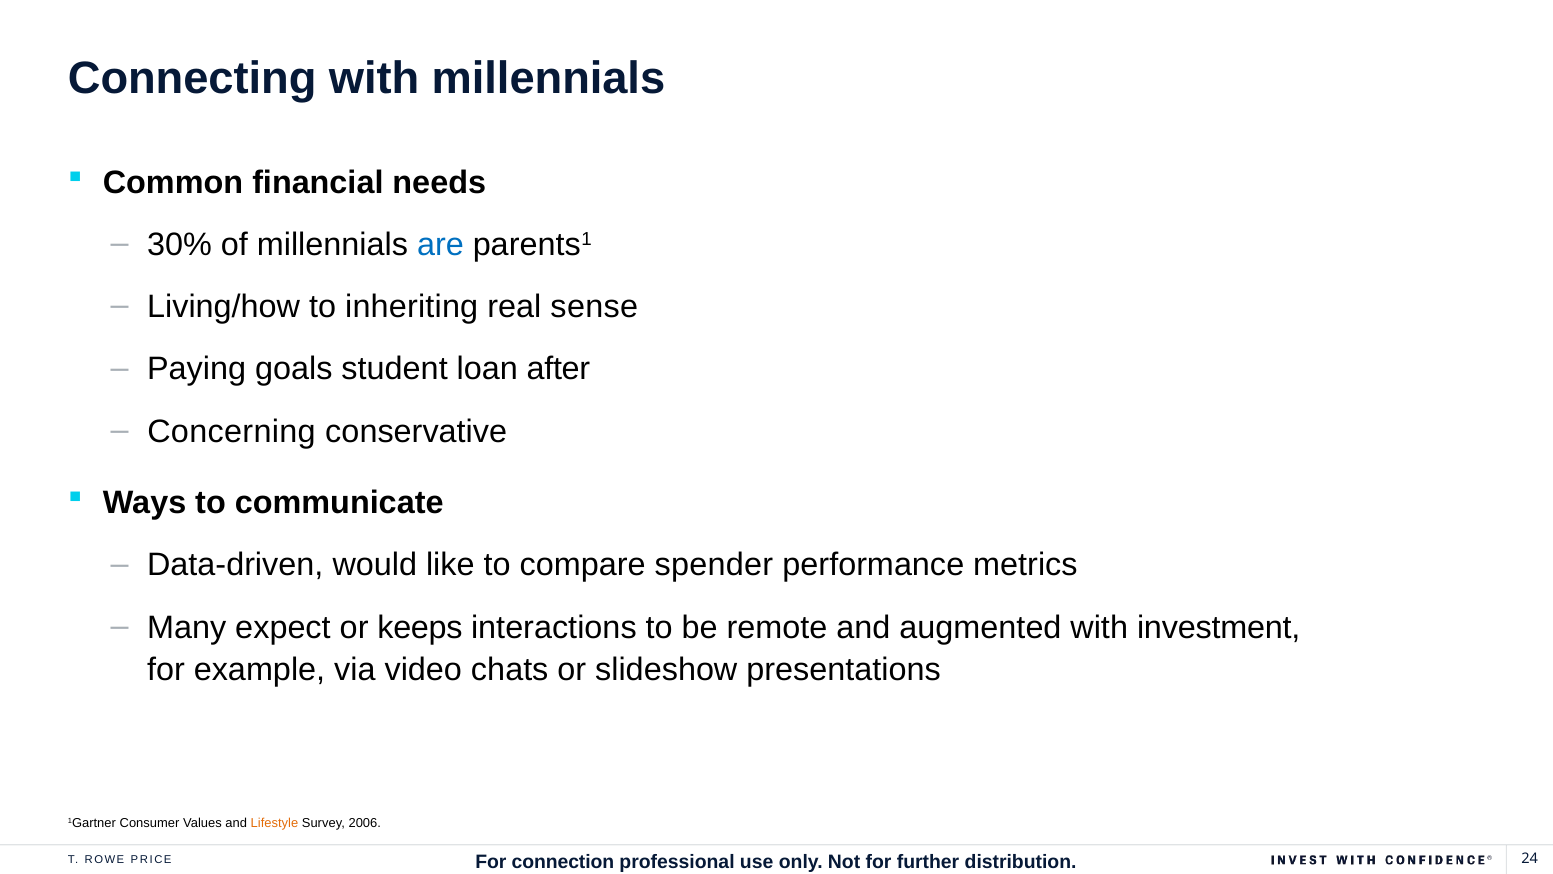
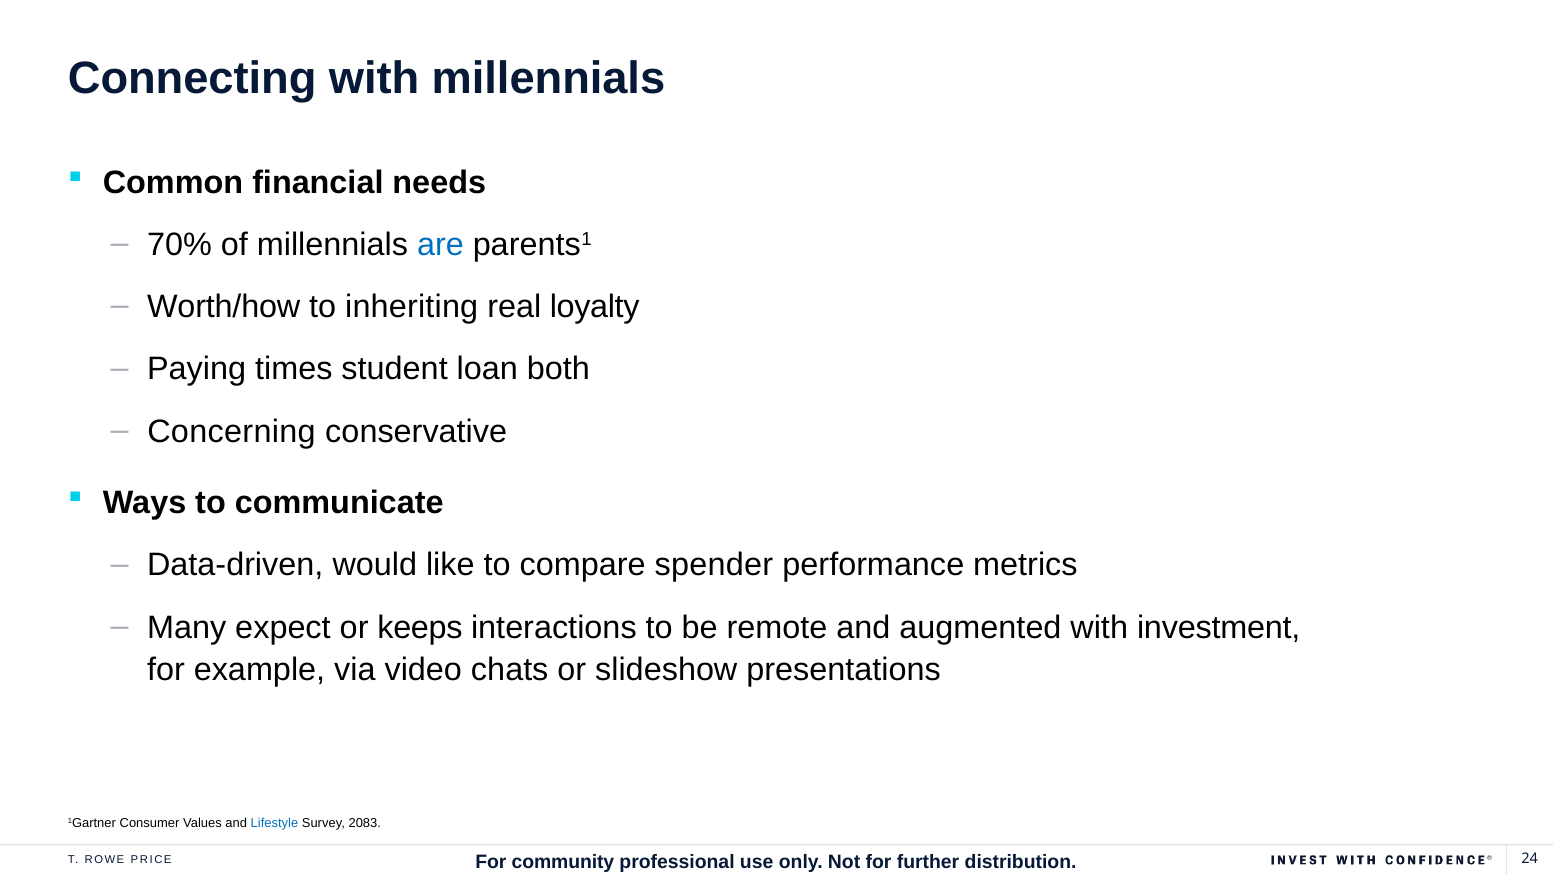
30%: 30% -> 70% (179, 245)
Living/how: Living/how -> Worth/how (224, 307)
sense: sense -> loyalty (595, 307)
goals: goals -> times (294, 369)
after: after -> both (558, 369)
Lifestyle colour: orange -> blue (274, 822)
2006: 2006 -> 2083 (365, 822)
connection: connection -> community (563, 862)
